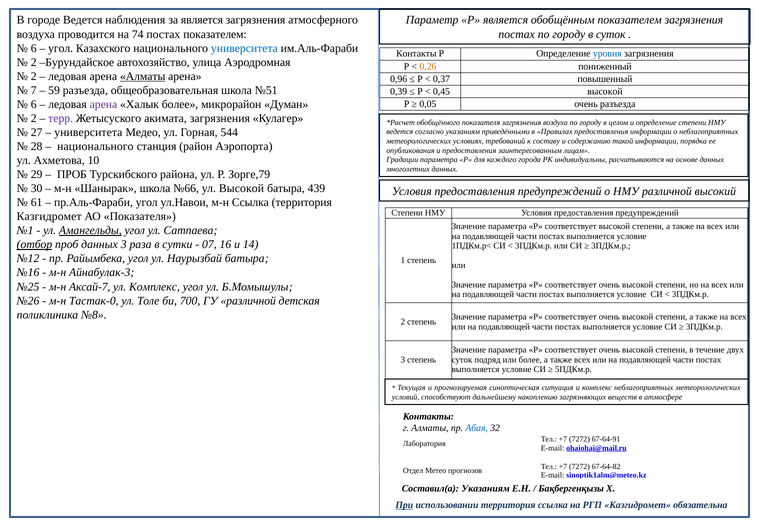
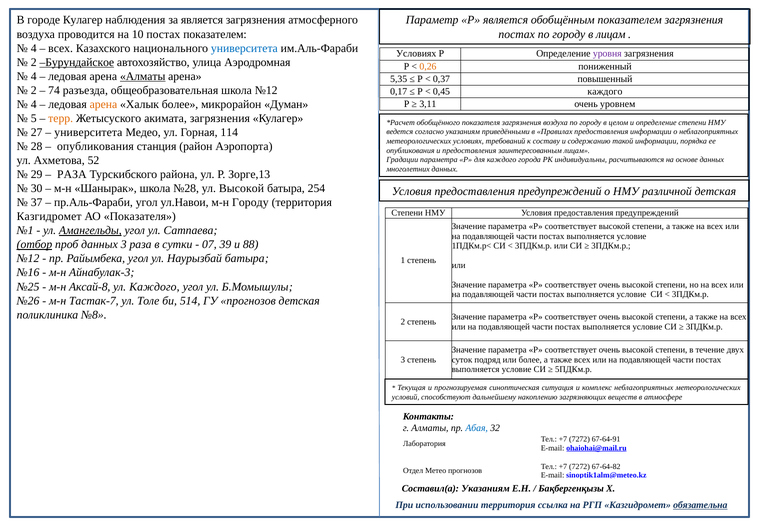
городе Ведется: Ведется -> Кулагер (83, 20)
74: 74 -> 10 (138, 34)
в суток: суток -> лицам (611, 34)
6: 6 -> 4 (34, 48)
угол: угол -> всех (61, 48)
Контакты: Контакты -> Условиях (416, 54)
уровня colour: blue -> purple (607, 54)
Бурундайское underline: none -> present (77, 62)
2: 2 -> 4 (34, 76)
0,96: 0,96 -> 5,35 (399, 79)
7: 7 -> 2 (34, 90)
59: 59 -> 74 (54, 90)
школа №51: №51 -> №12 (266, 90)
0,39: 0,39 -> 0,17 (399, 91)
0,45 высокой: высокой -> каждого (605, 91)
6: 6 -> 4 (34, 104)
арена colour: purple -> orange (103, 104)
0,05: 0,05 -> 3,11 (428, 104)
очень разъезда: разъезда -> уровнем (618, 104)
2: 2 -> 5 (34, 118)
терр colour: purple -> orange (61, 118)
544: 544 -> 114 (229, 132)
национального: национального -> опубликования (95, 146)
10: 10 -> 52 (93, 160)
ПРОБ: ПРОБ -> РАЗА (72, 174)
Зорге,79: Зорге,79 -> Зорге,13 (249, 174)
№66: №66 -> №28 (186, 188)
439: 439 -> 254 (316, 188)
различной высокий: высокий -> детская (715, 191)
61: 61 -> 37 (37, 202)
м-н Ссылка: Ссылка -> Городу (250, 202)
16: 16 -> 39 (225, 244)
14: 14 -> 88 (251, 244)
Аксай-7: Аксай-7 -> Аксай-8 (90, 286)
ул Комплекс: Комплекс -> Каждого (154, 286)
Тастак-0: Тастак-0 -> Тастак-7 (94, 300)
700: 700 -> 514 (190, 300)
ГУ различной: различной -> прогнозов (248, 300)
При underline: present -> none (404, 504)
обязательна underline: none -> present (700, 504)
